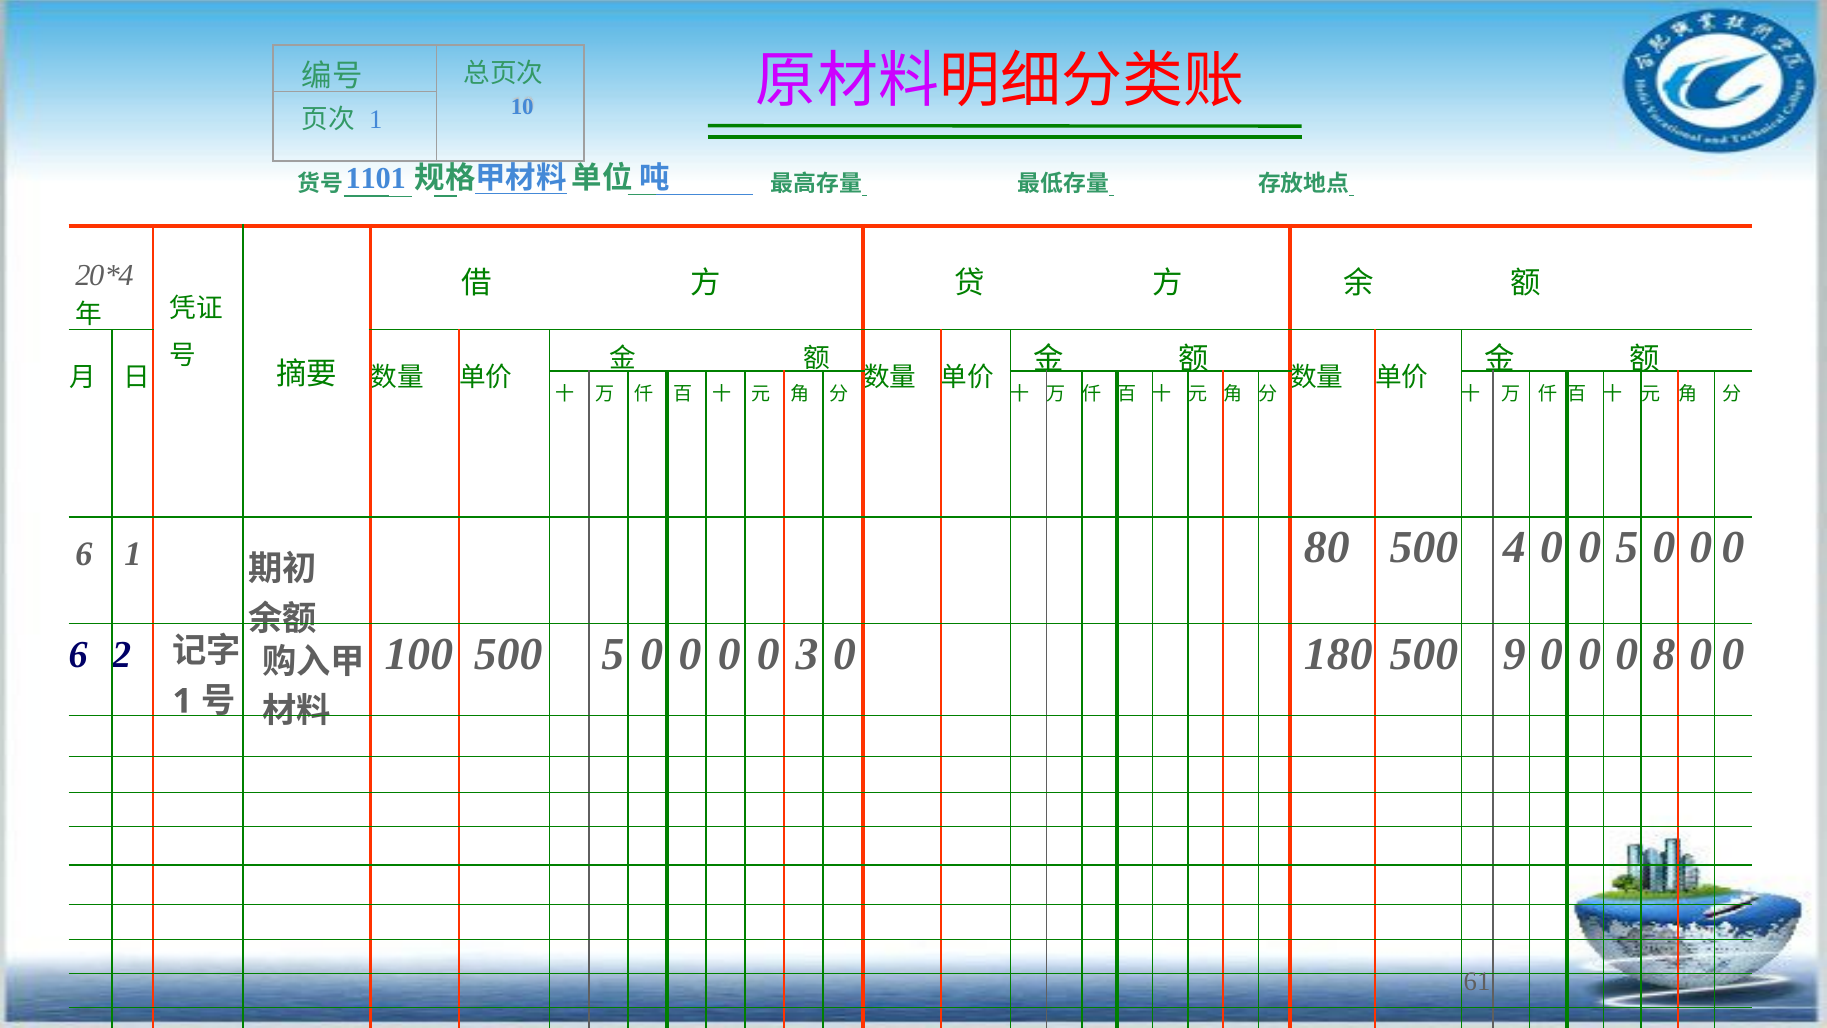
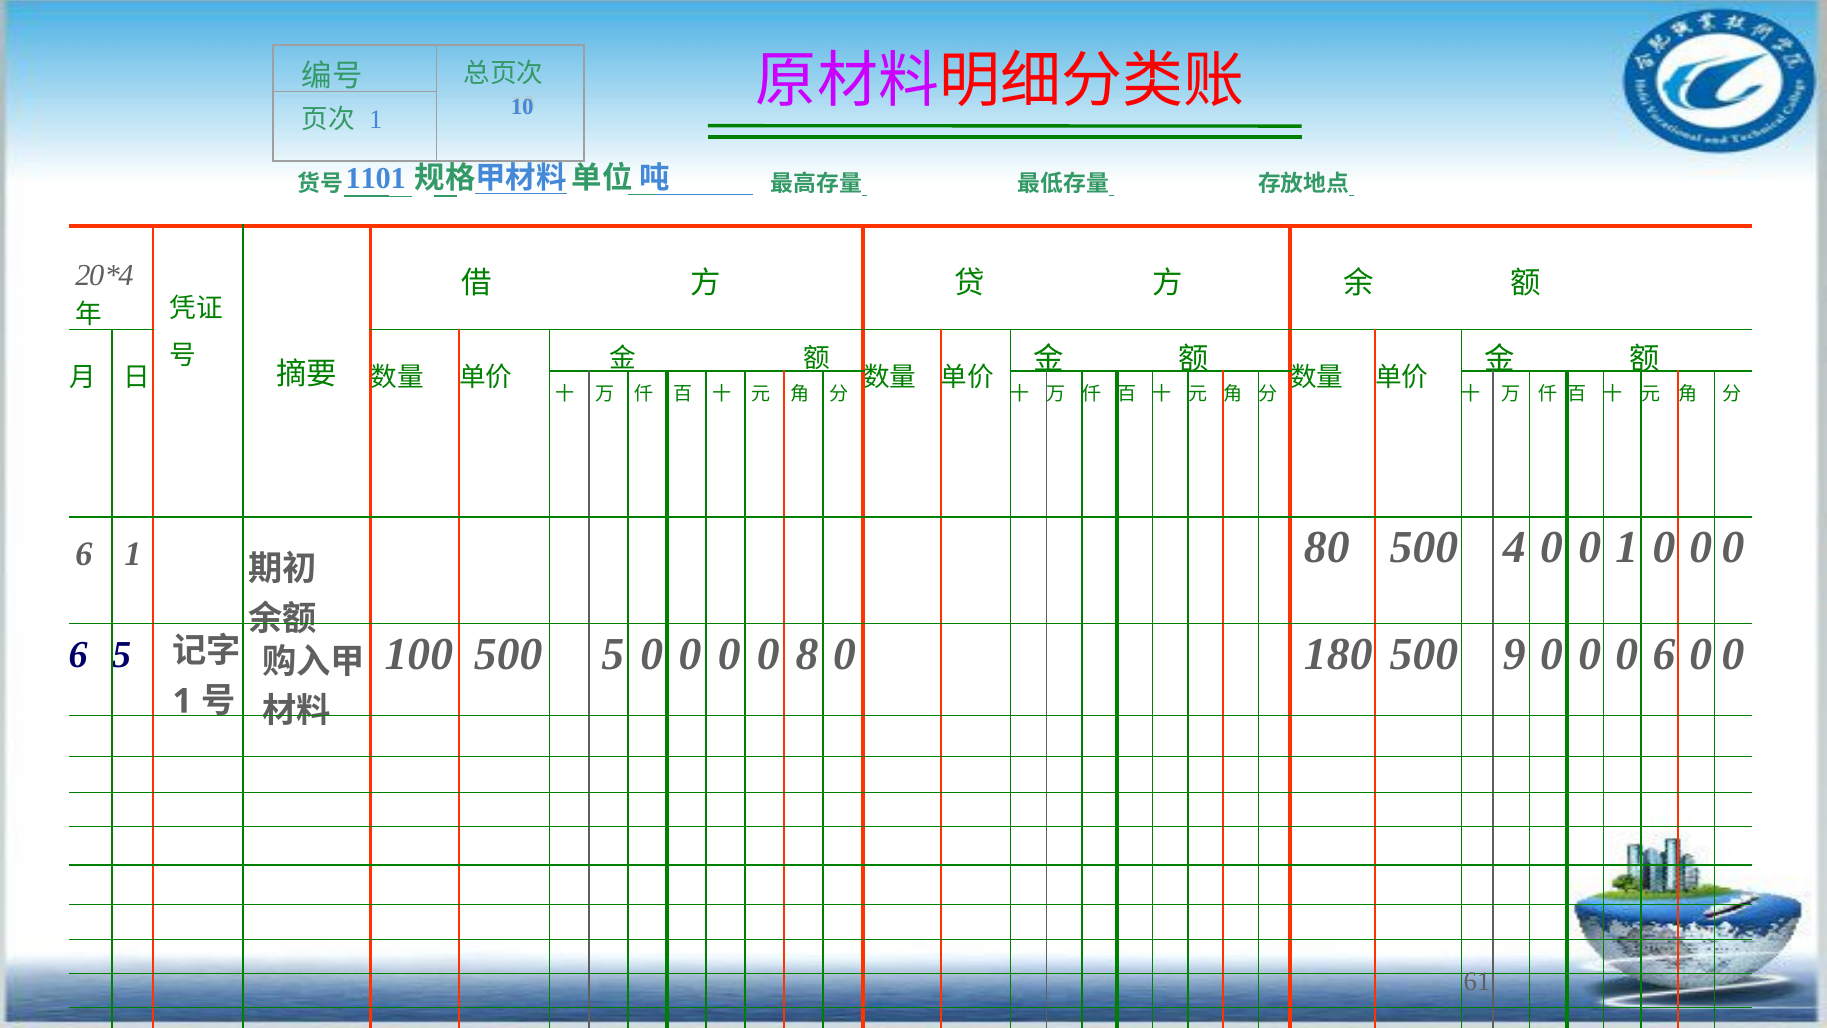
0 5: 5 -> 1 (1627, 548)
3: 3 -> 8 (807, 654)
0 8: 8 -> 6 (1664, 654)
6 2: 2 -> 5 (122, 654)
